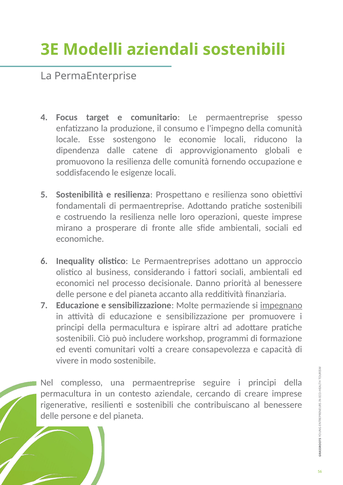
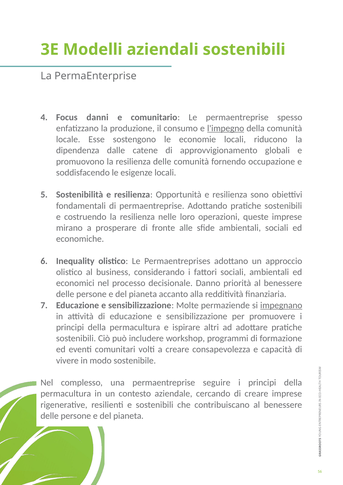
target: target -> danni (97, 117)
l'impegno underline: none -> present (226, 128)
Prospettano: Prospettano -> Opportunità (179, 195)
